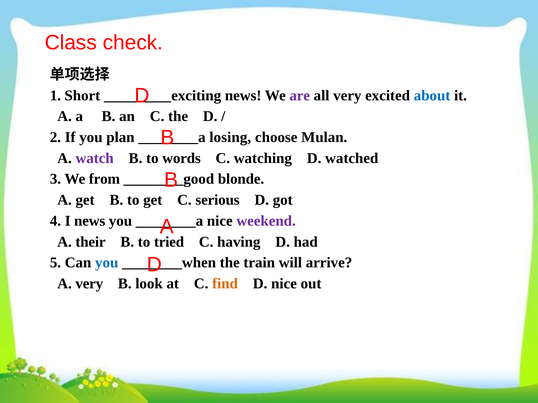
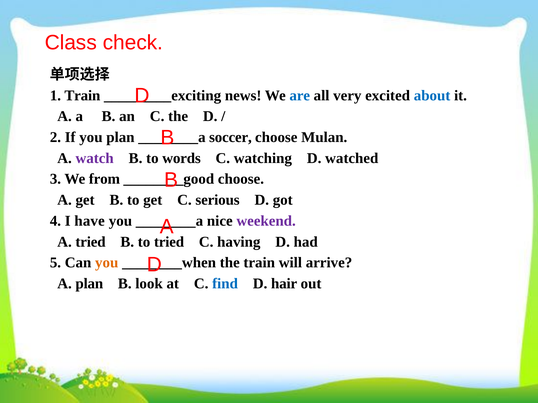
1 Short: Short -> Train (82, 96)
are colour: purple -> blue (300, 96)
losing: losing -> soccer (230, 137)
blonde: blonde -> choose (241, 179)
I news: news -> have (90, 221)
A their: their -> tried (91, 242)
you colour: blue -> orange (107, 263)
A very: very -> plan (89, 284)
find colour: orange -> blue (225, 284)
D nice: nice -> hair (284, 284)
